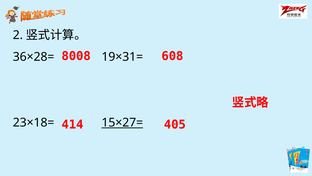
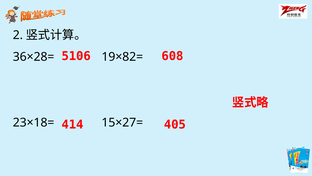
8008: 8008 -> 5106 (76, 56)
19×31=: 19×31= -> 19×82= (122, 57)
15×27= underline: present -> none (122, 122)
